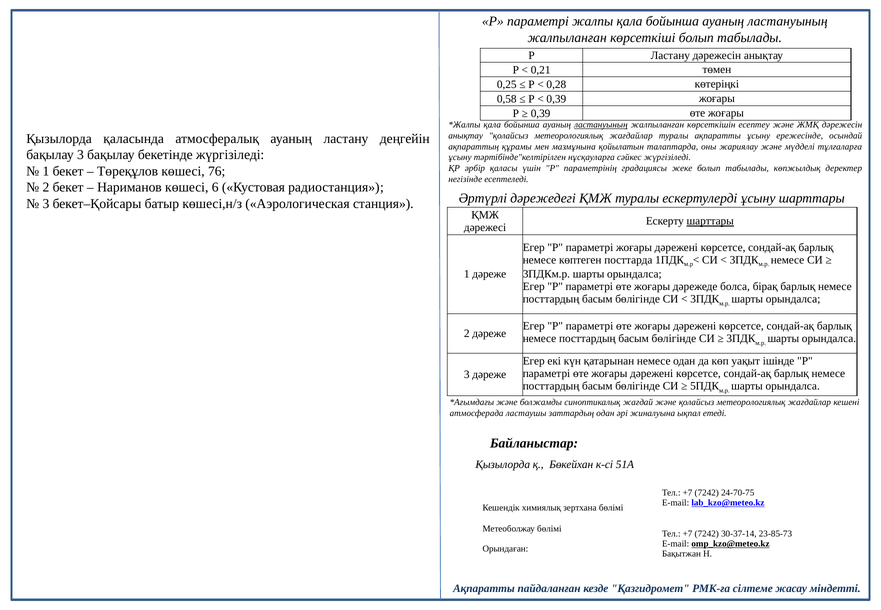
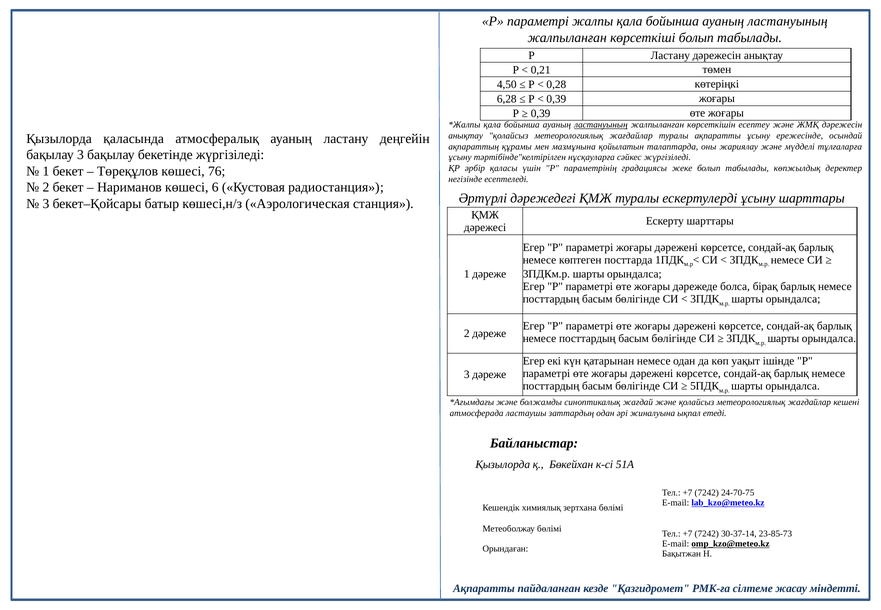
0,25: 0,25 -> 4,50 (507, 84)
0,58: 0,58 -> 6,28 (507, 99)
шарттары underline: present -> none (710, 221)
